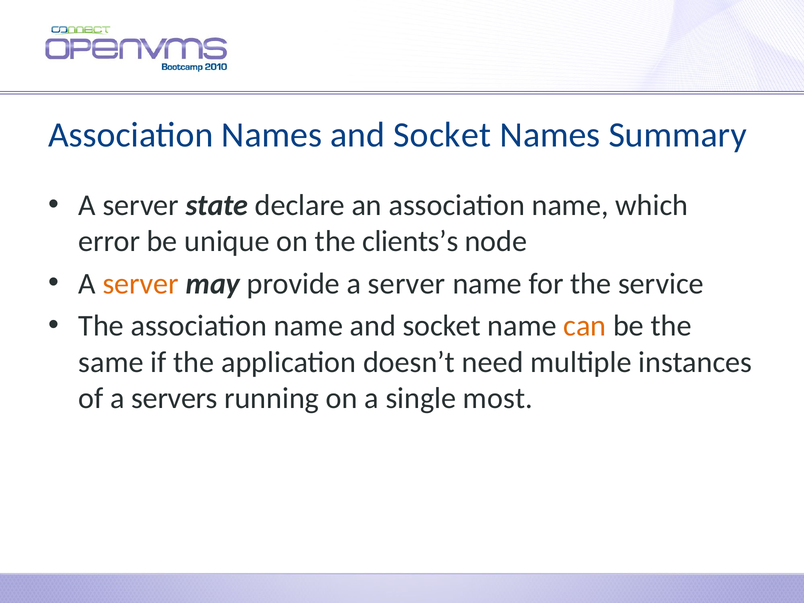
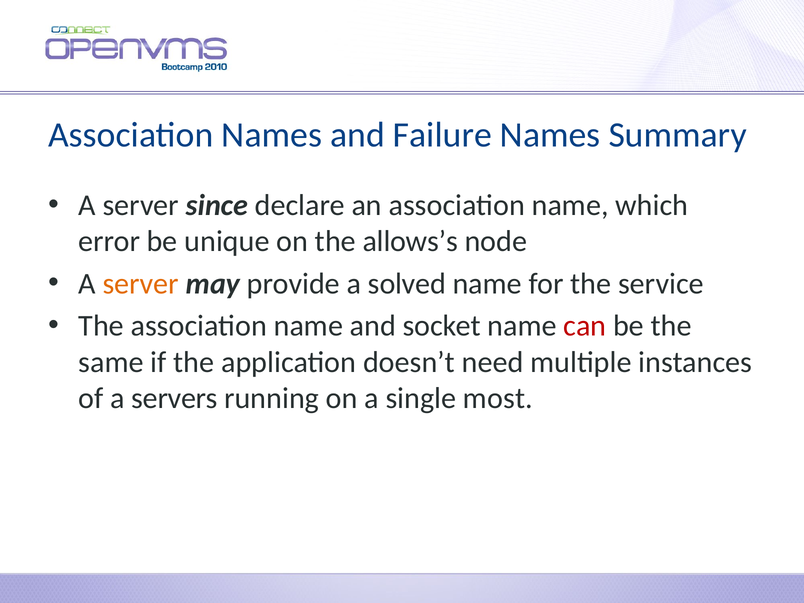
Names and Socket: Socket -> Failure (442, 135)
state: state -> since (217, 205)
clients’s: clients’s -> allows’s (410, 241)
provide a server: server -> solved (407, 284)
can colour: orange -> red (585, 326)
